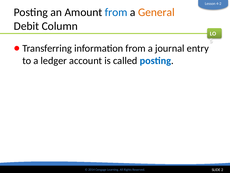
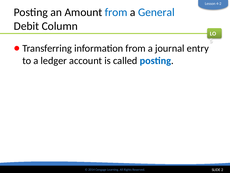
General colour: orange -> blue (156, 12)
